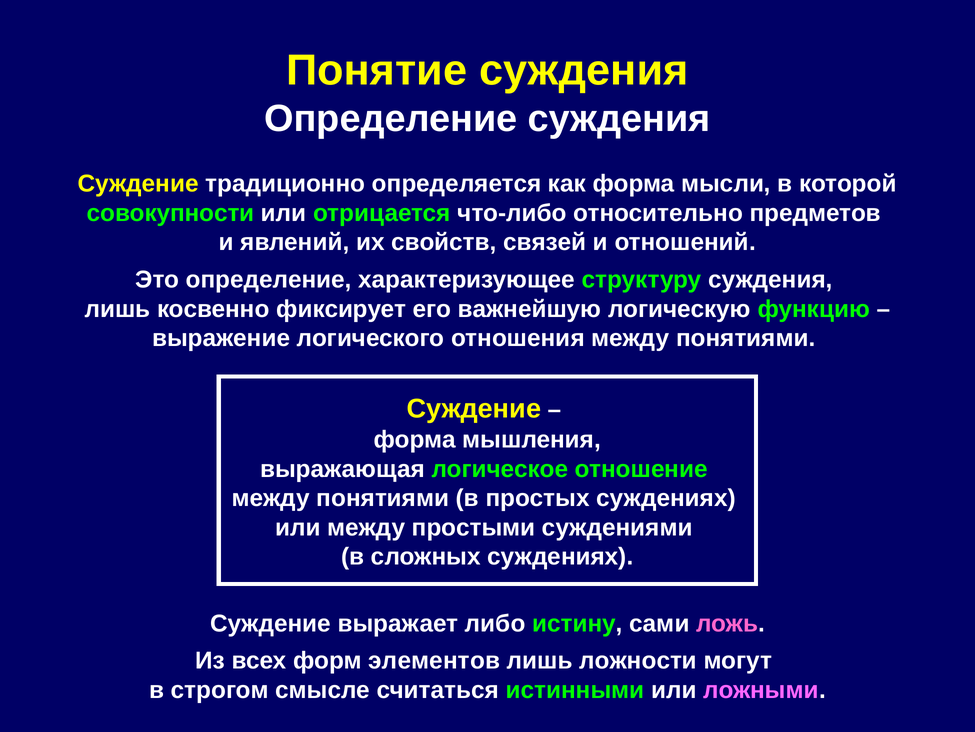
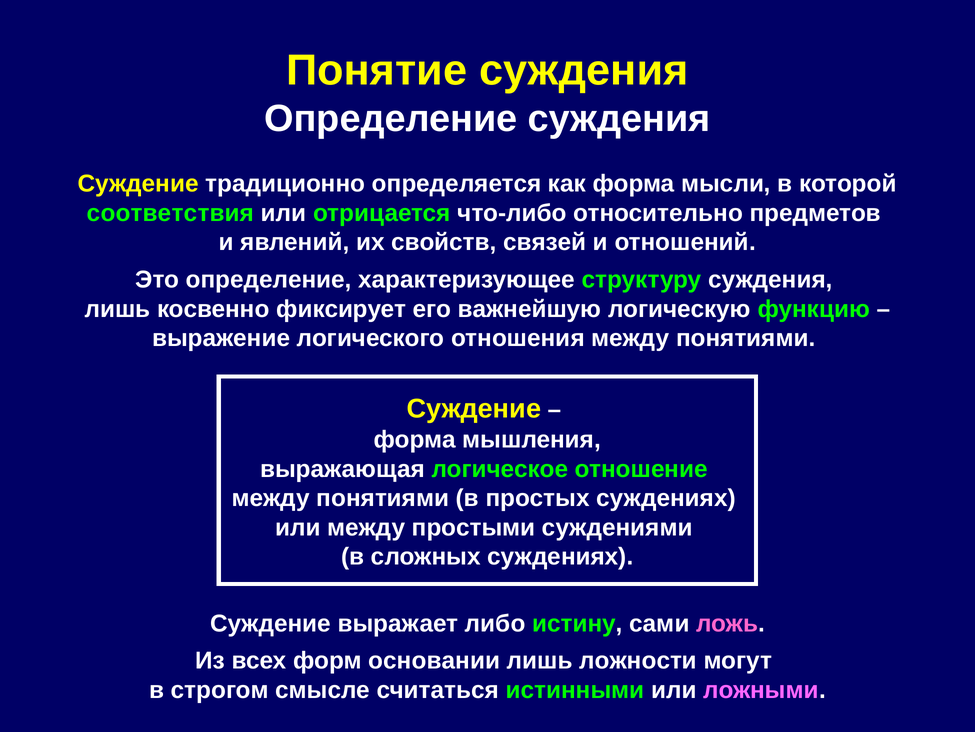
совокупности: совокупности -> соответствия (171, 213)
элементов: элементов -> основании (434, 660)
